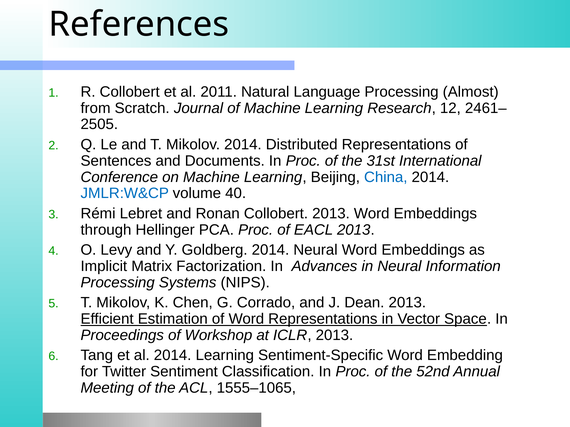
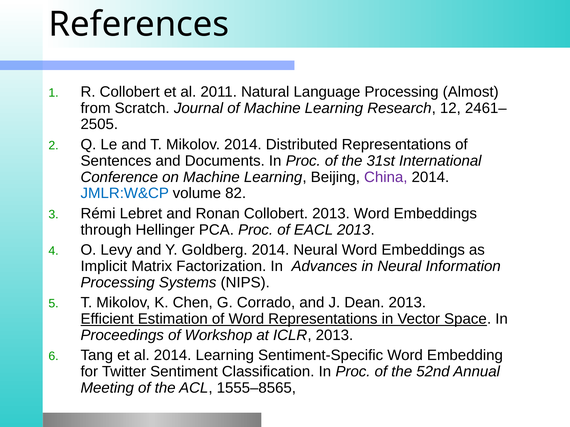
China colour: blue -> purple (386, 177)
40: 40 -> 82 (236, 194)
1555–1065: 1555–1065 -> 1555–8565 (256, 388)
